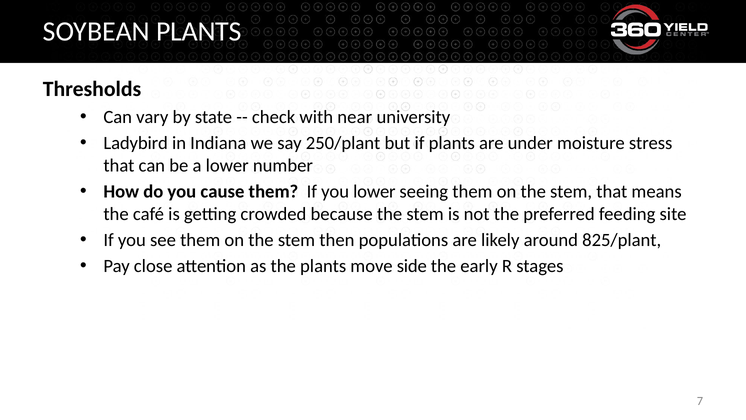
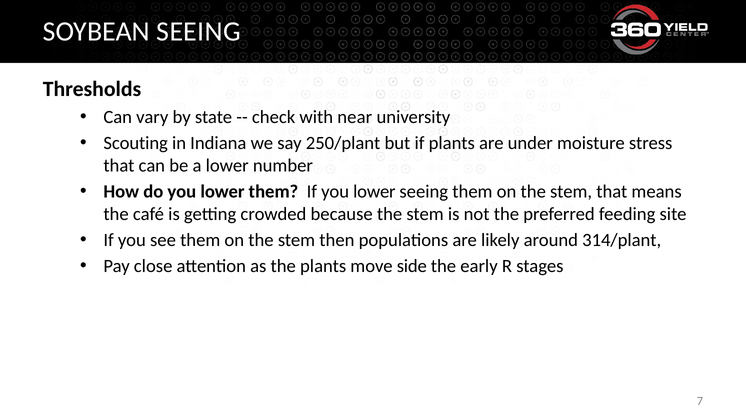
SOYBEAN PLANTS: PLANTS -> SEEING (199, 31)
Ladybird: Ladybird -> Scouting (136, 143)
do you cause: cause -> lower (222, 191)
825/plant: 825/plant -> 314/plant (622, 240)
